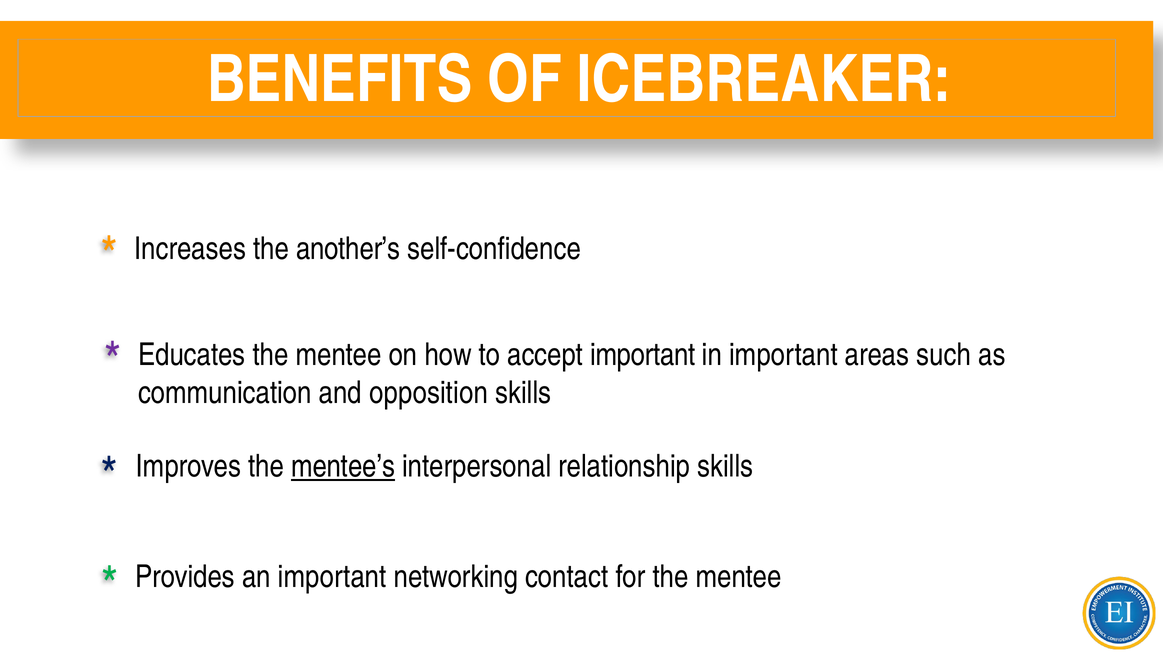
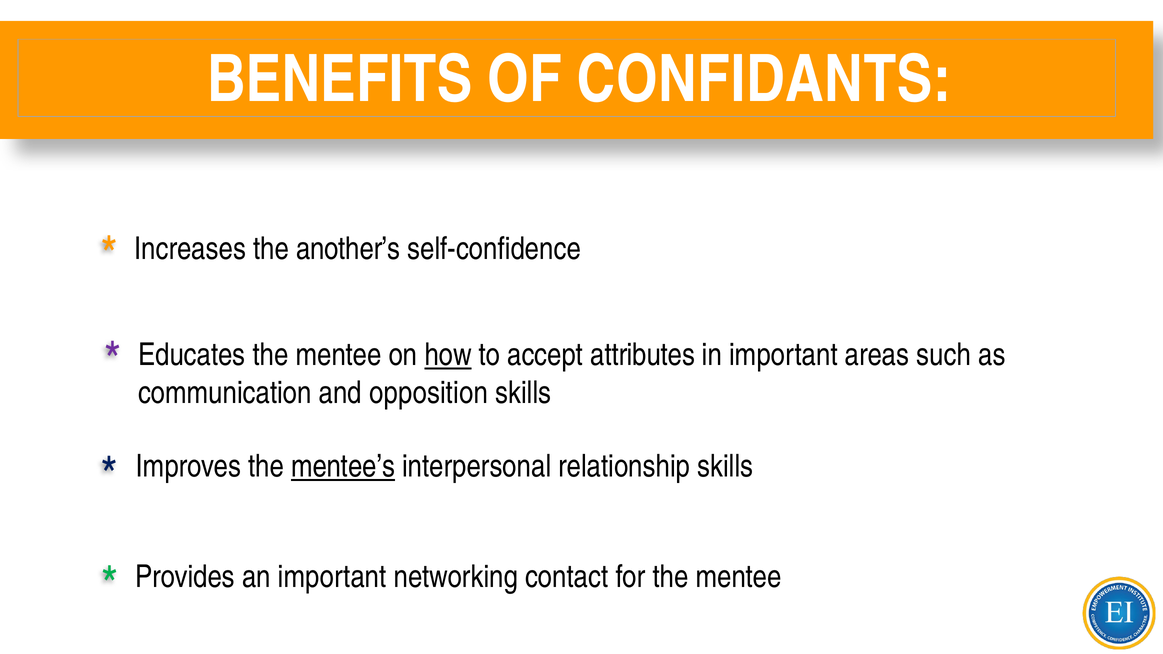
ICEBREAKER: ICEBREAKER -> CONFIDANTS (764, 80)
how underline: none -> present (448, 355)
accept important: important -> attributes (643, 355)
